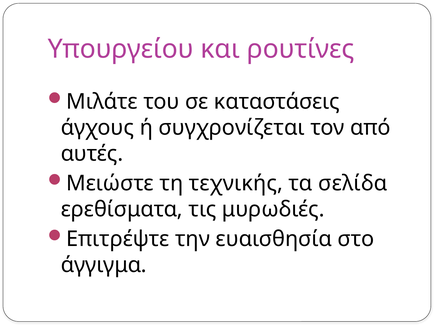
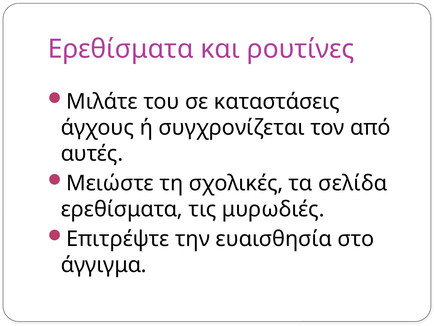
Υπουργείου: Υπουργείου -> Ερεθίσματα (121, 49)
τεχνικής: τεχνικής -> σχολικές (236, 183)
